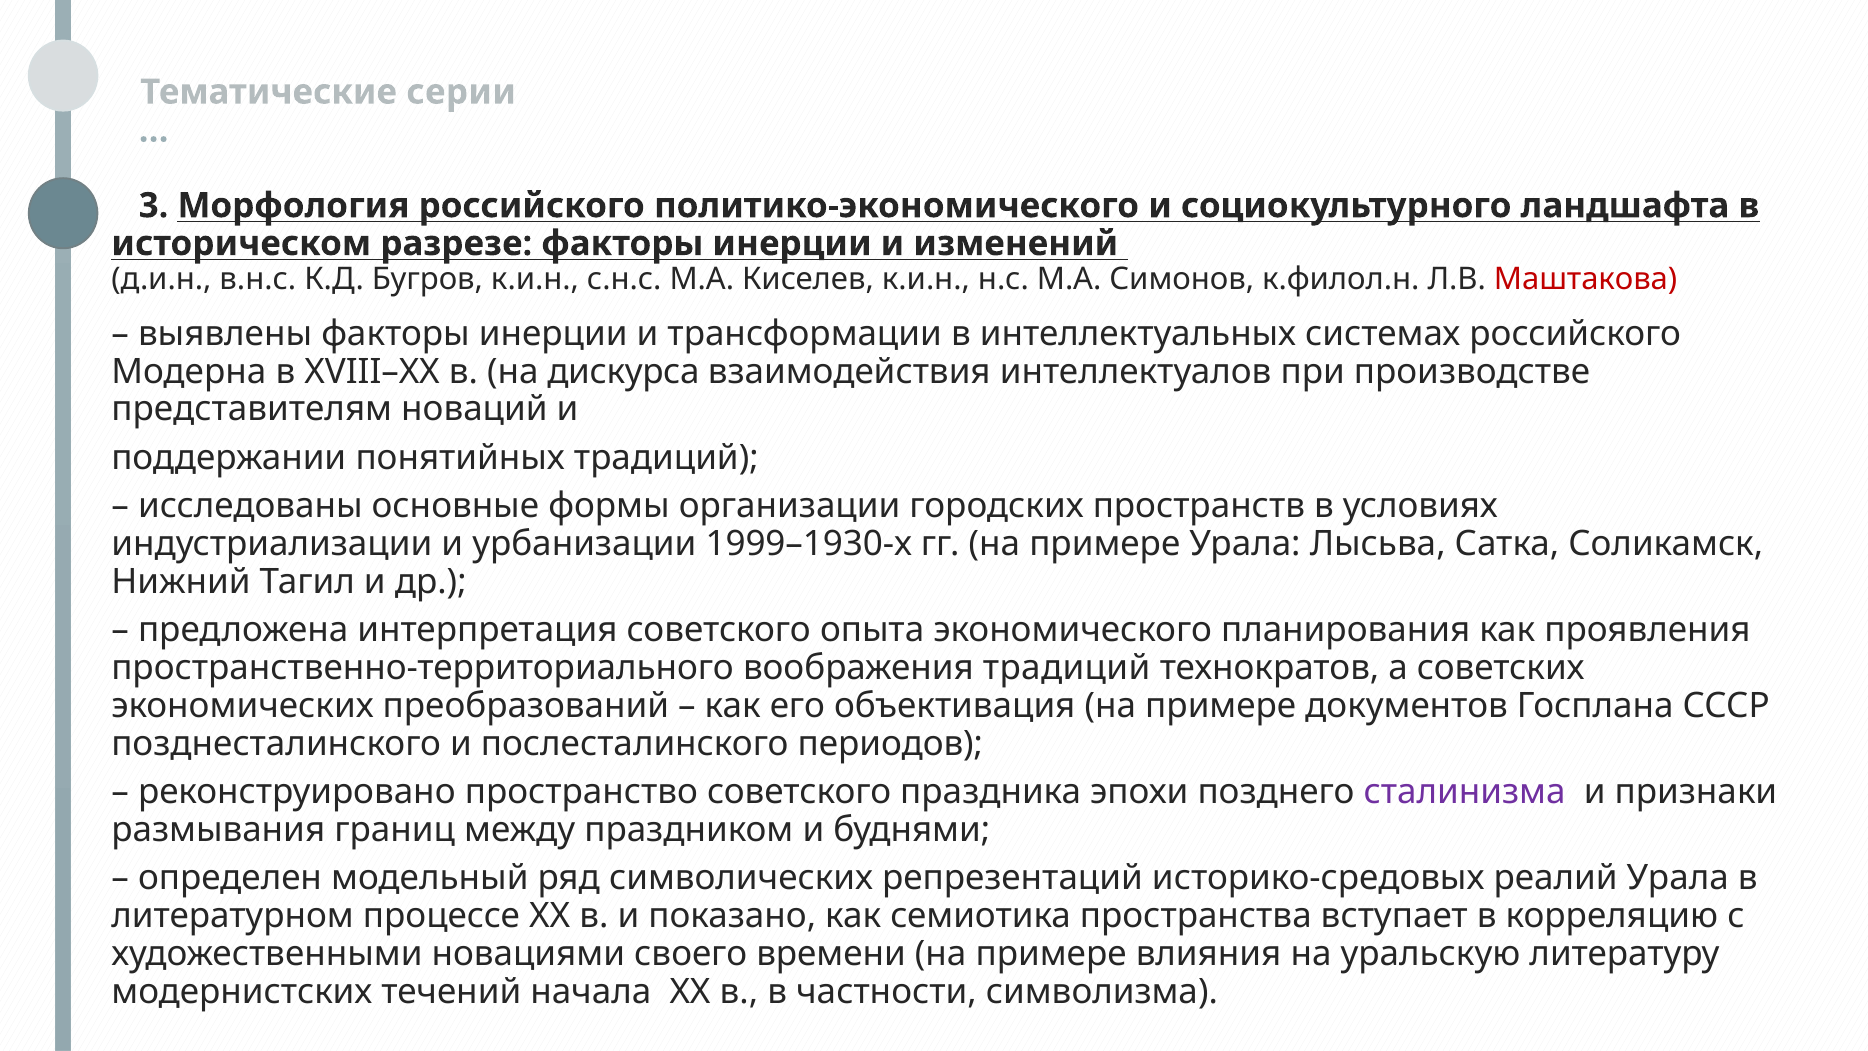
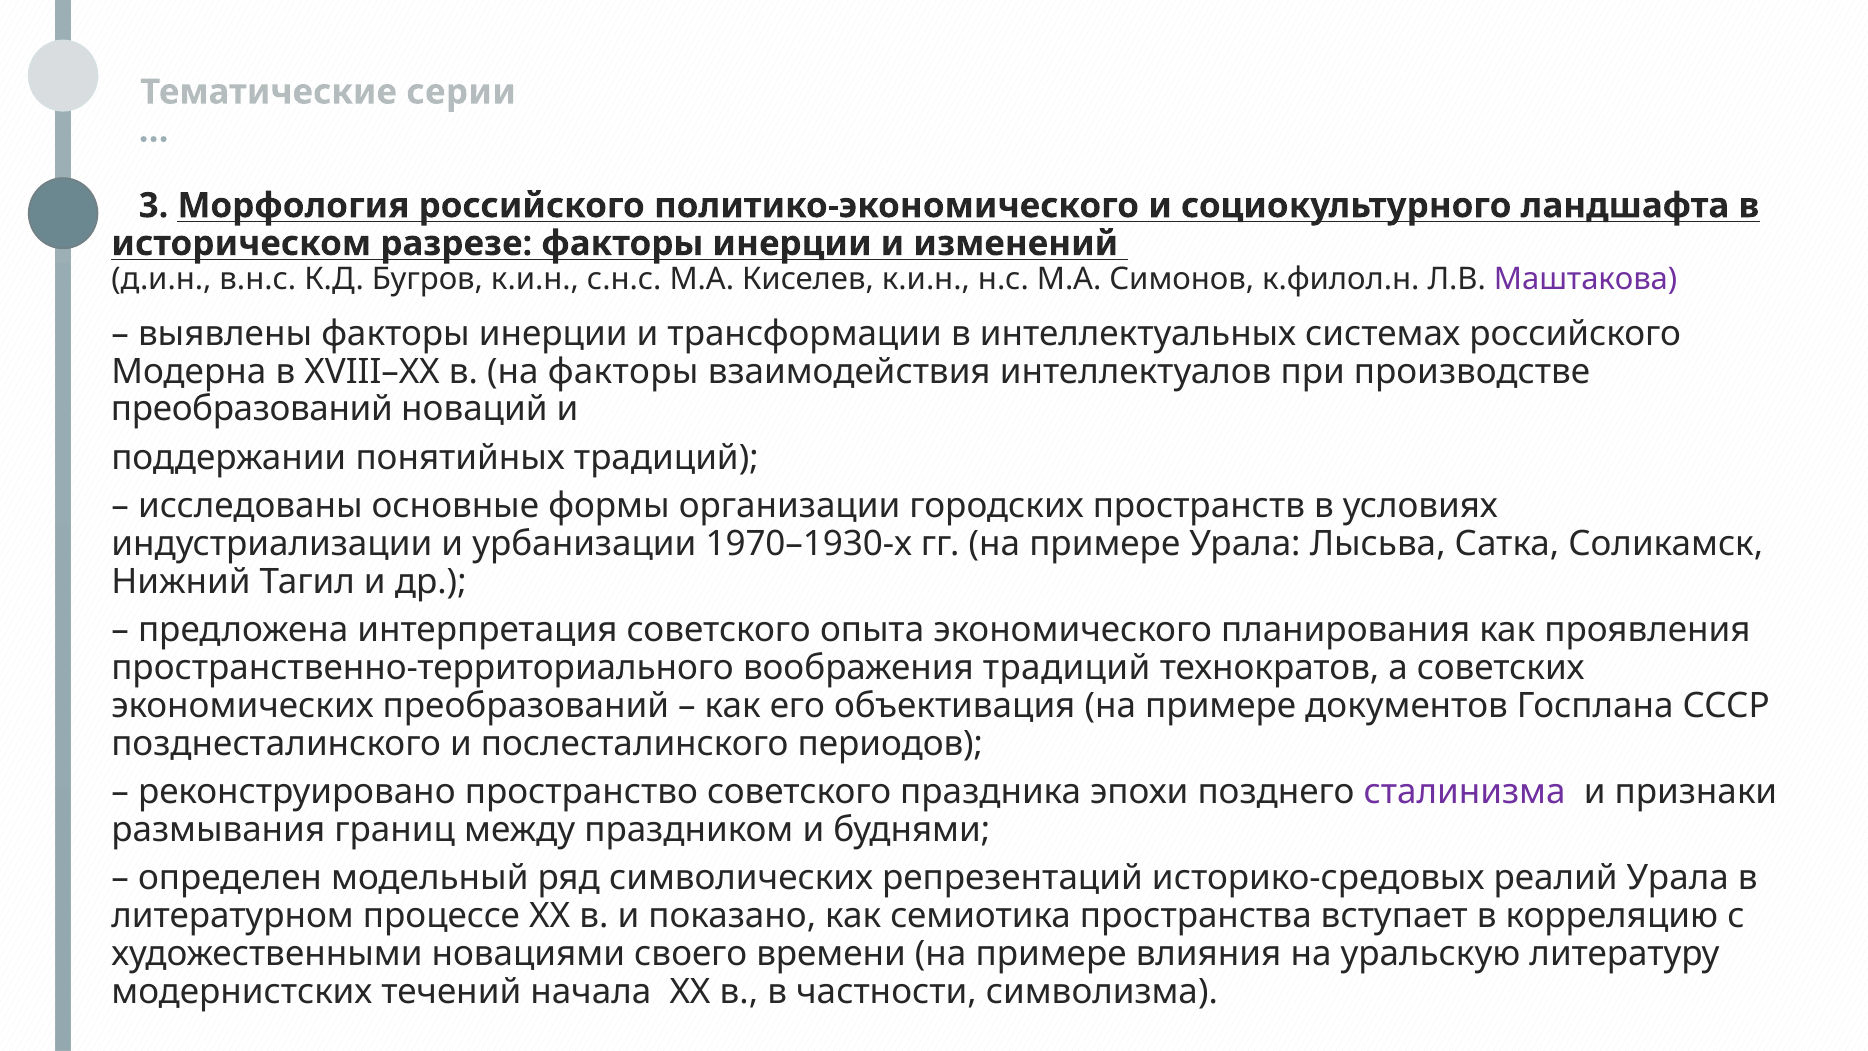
Маштакова colour: red -> purple (1586, 279)
на дискурса: дискурса -> факторы (623, 371)
представителям: представителям -> преобразований (252, 409)
1999–1930-х: 1999–1930-х -> 1970–1930-х (809, 544)
